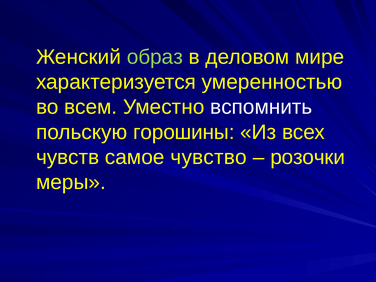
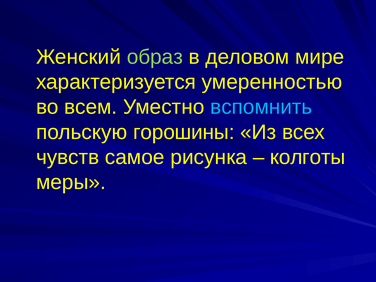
вспомнить colour: white -> light blue (261, 107)
чувство: чувство -> рисунка (209, 157)
розочки: розочки -> колготы (308, 157)
